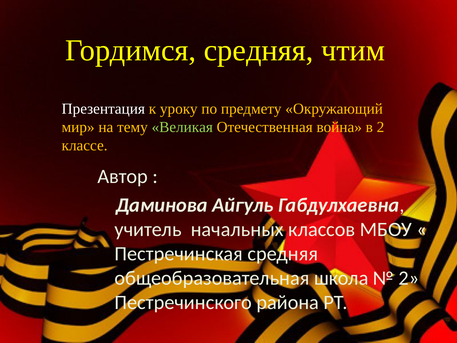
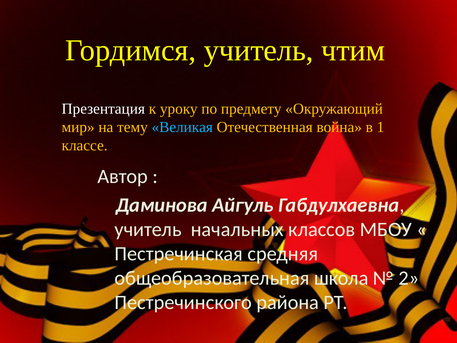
Гордимся средняя: средняя -> учитель (259, 50)
Великая colour: light green -> light blue (182, 127)
в 2: 2 -> 1 (381, 127)
